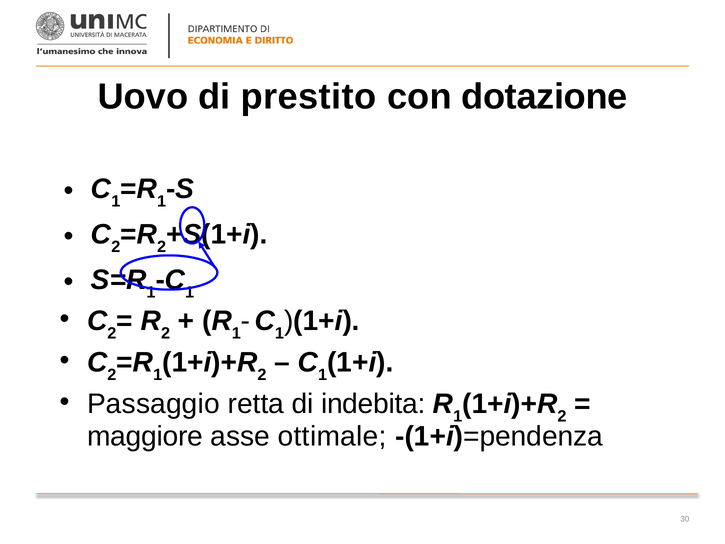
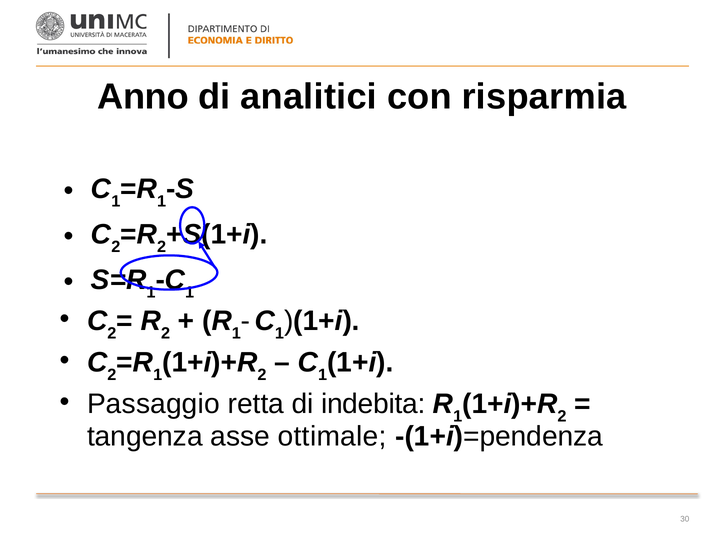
Uovo: Uovo -> Anno (143, 97)
prestito: prestito -> analitici (309, 97)
dotazione: dotazione -> risparmia (544, 97)
maggiore: maggiore -> tangenza (145, 436)
